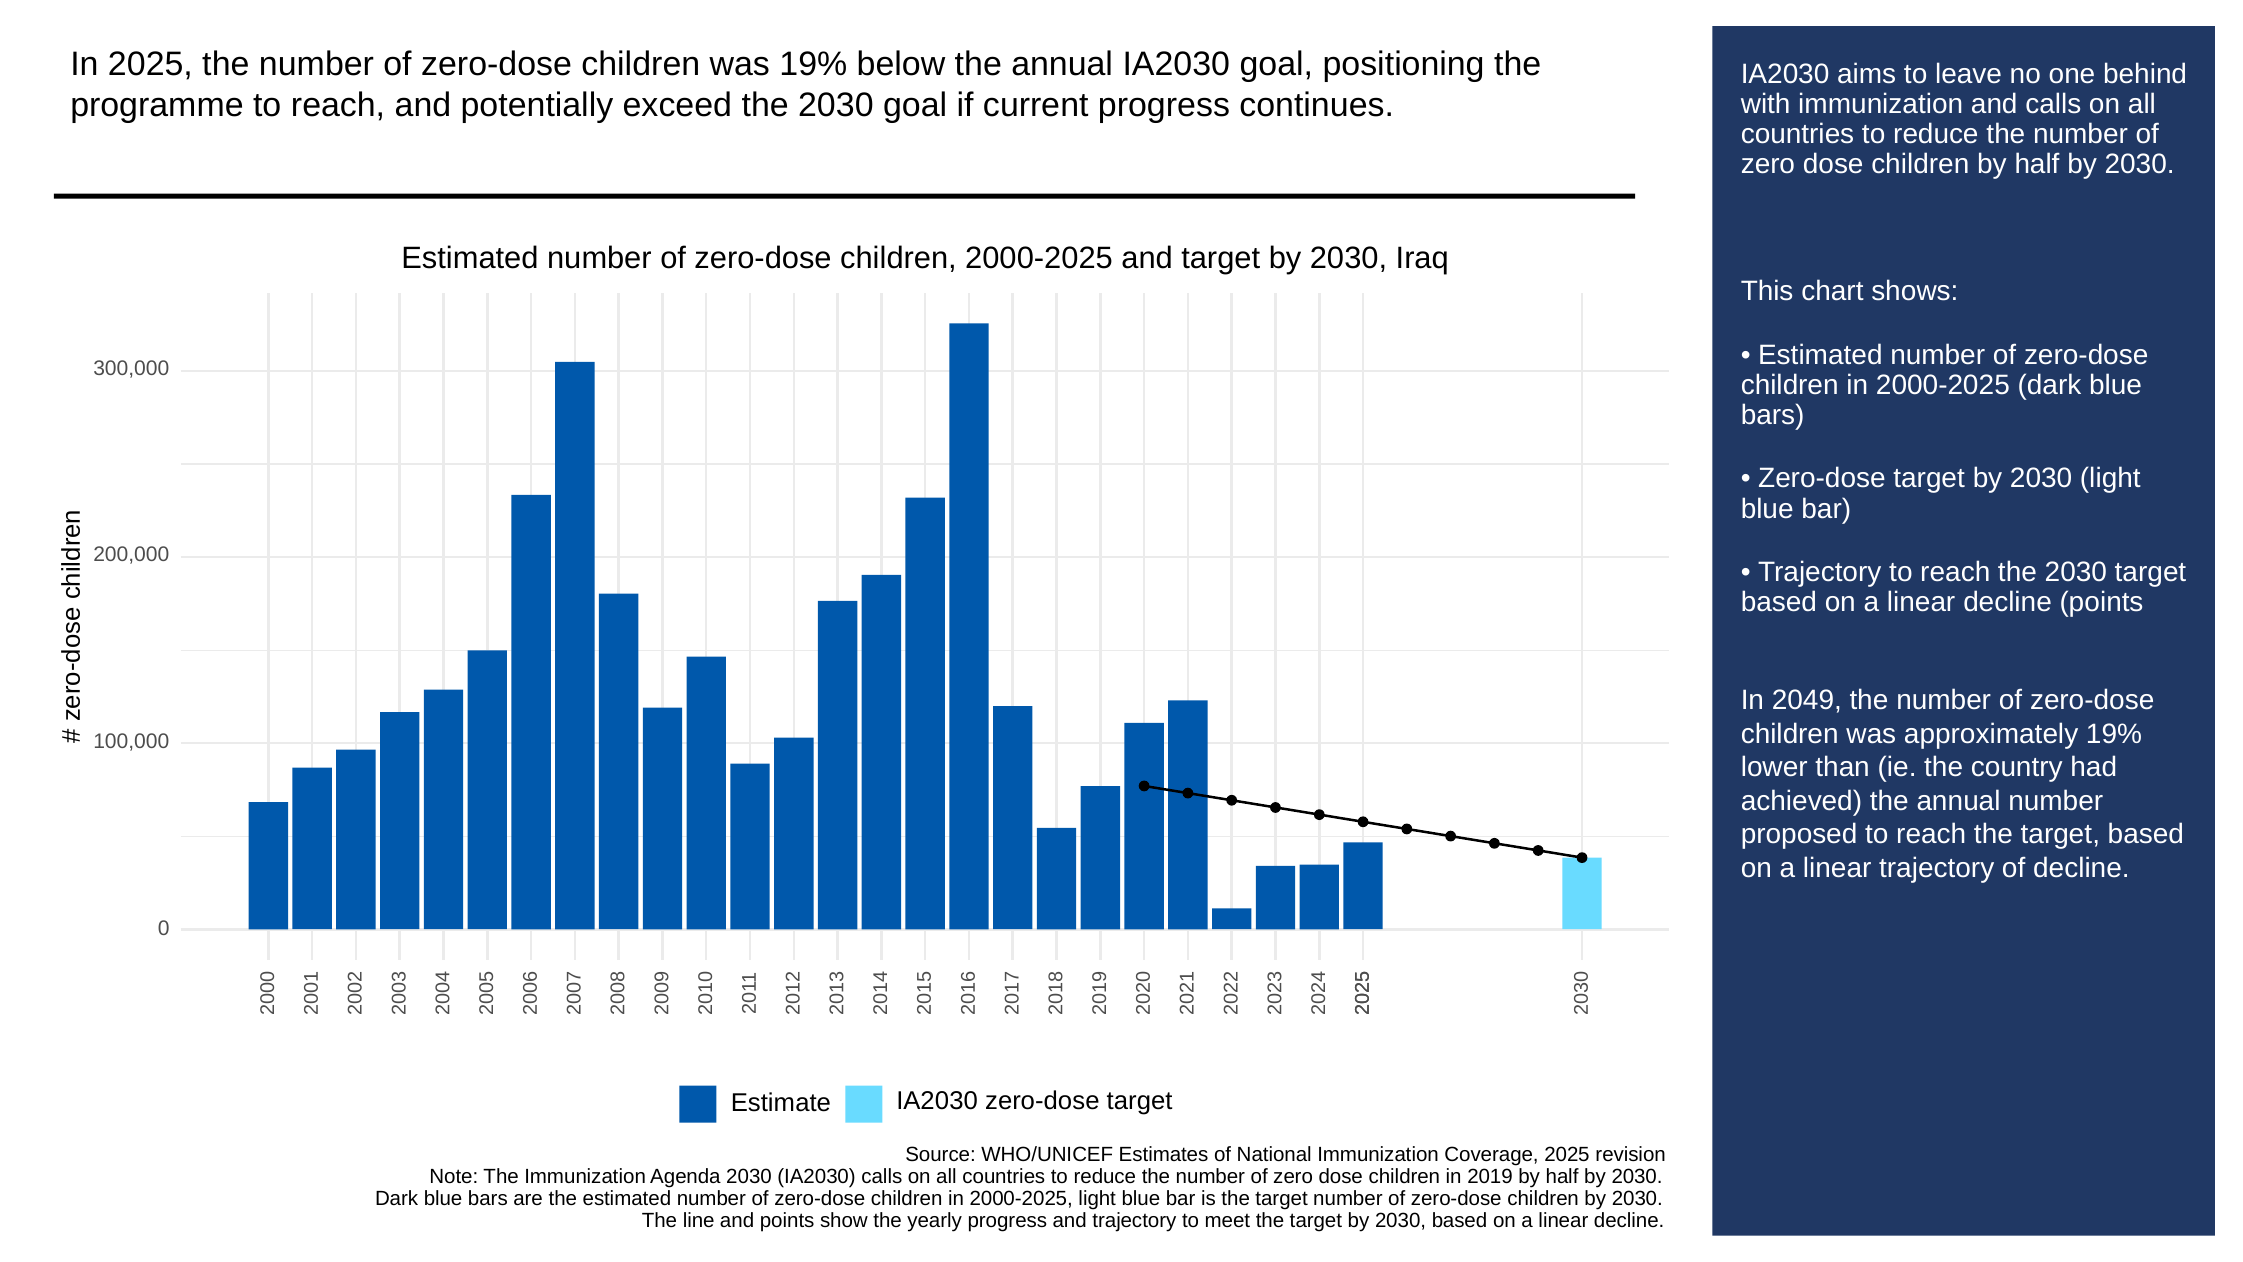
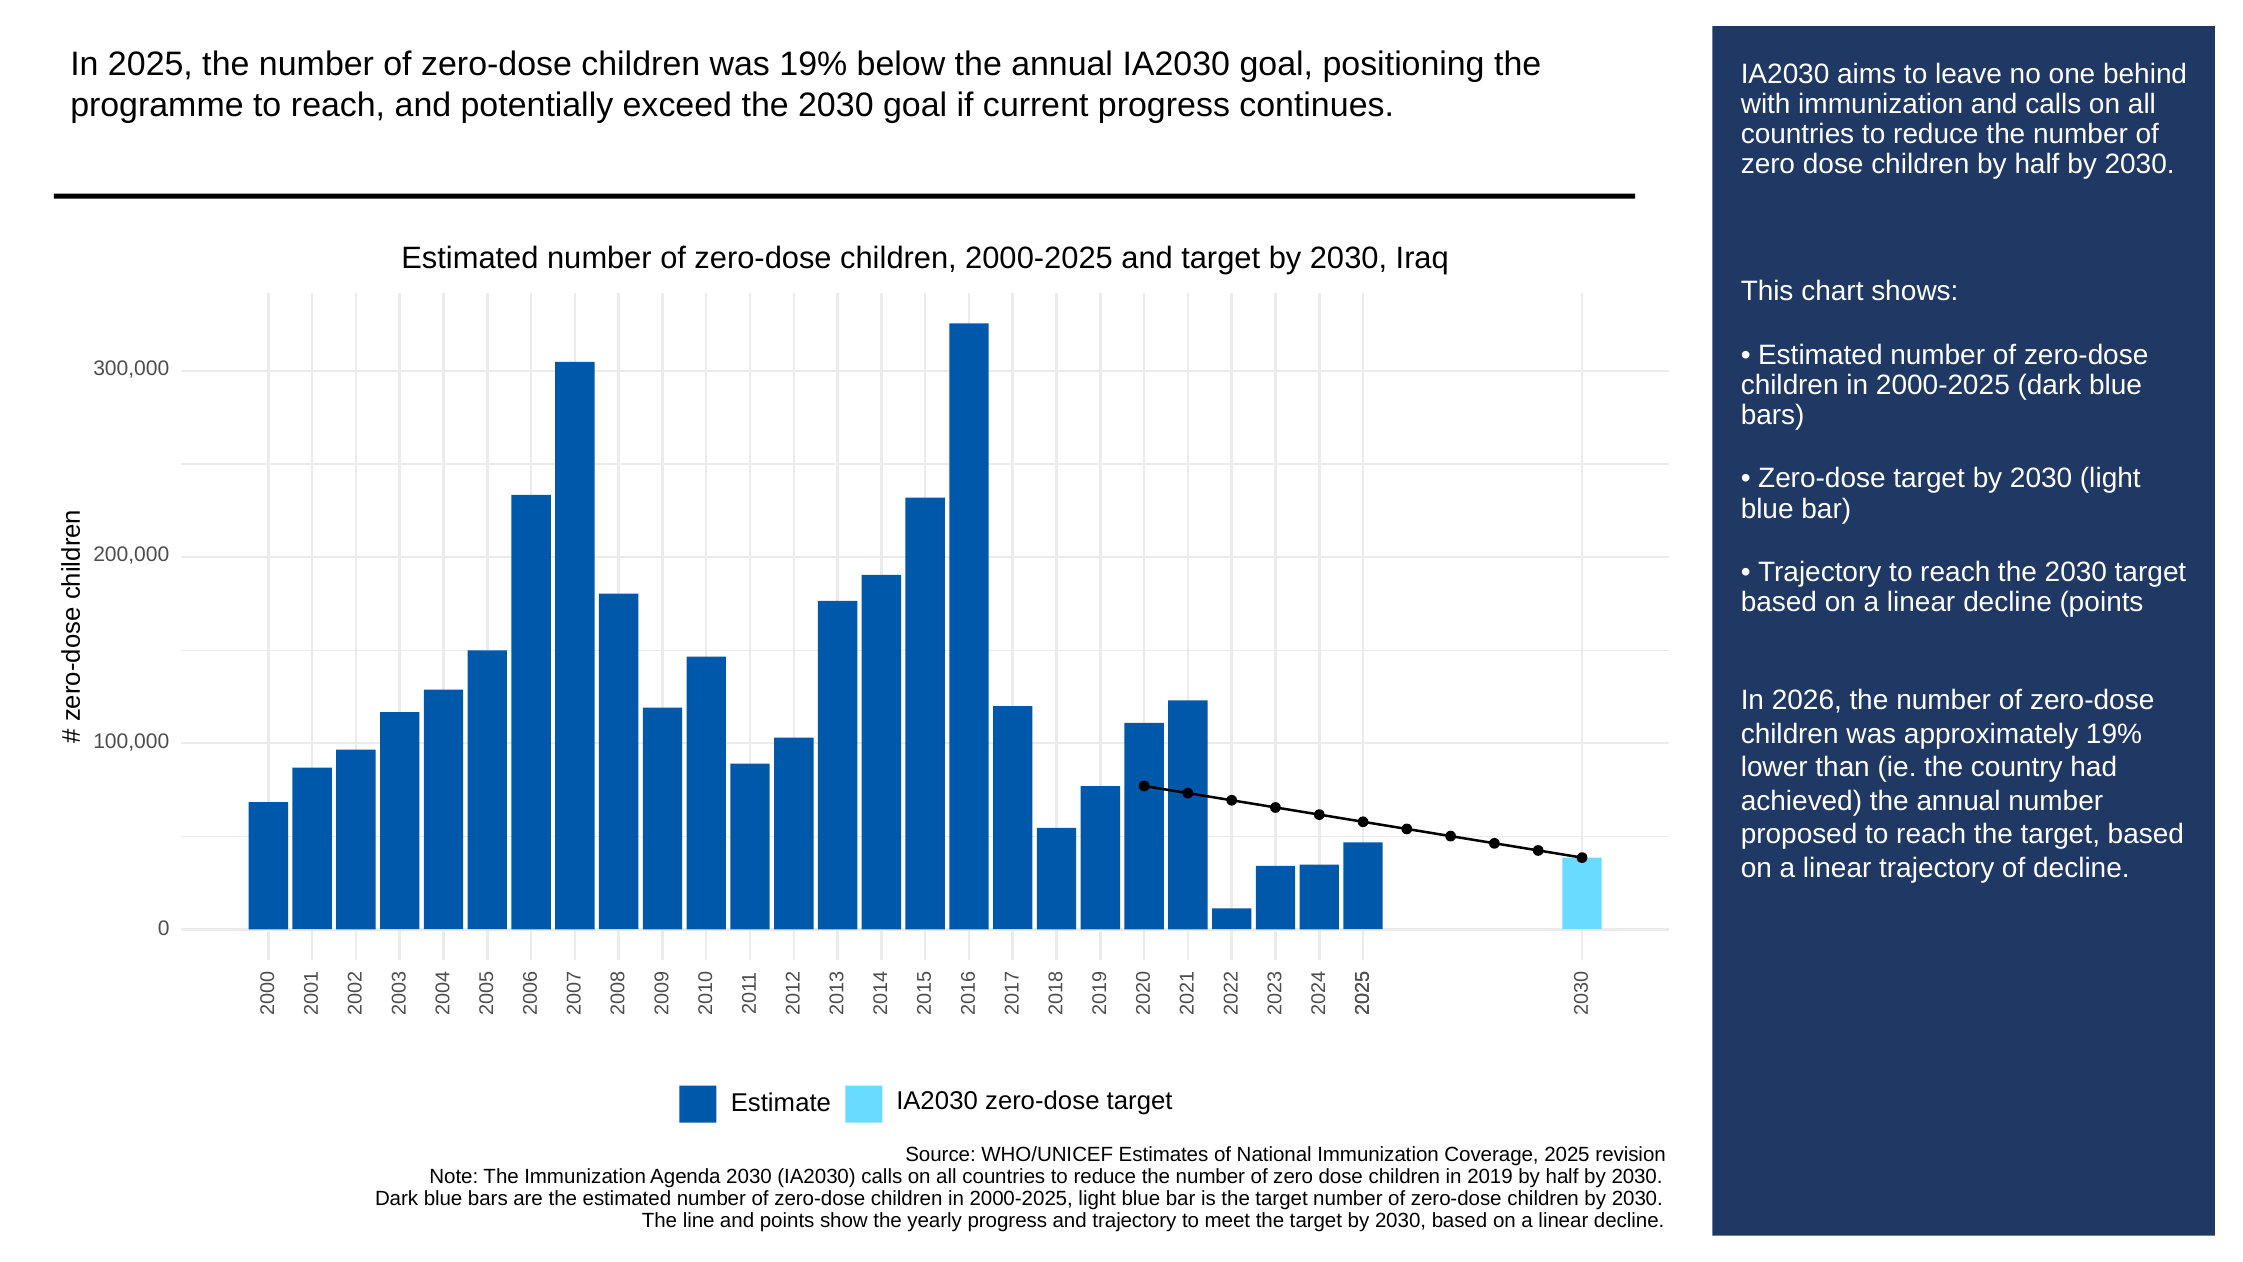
2049: 2049 -> 2026 (1807, 700)
